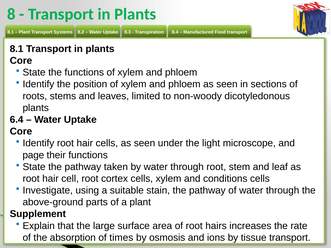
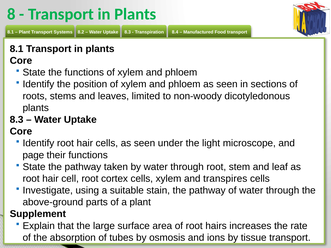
6.4: 6.4 -> 8.3 (17, 120)
conditions: conditions -> transpires (225, 179)
times: times -> tubes (121, 238)
